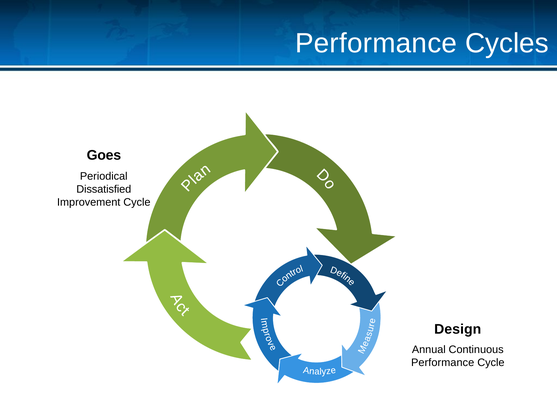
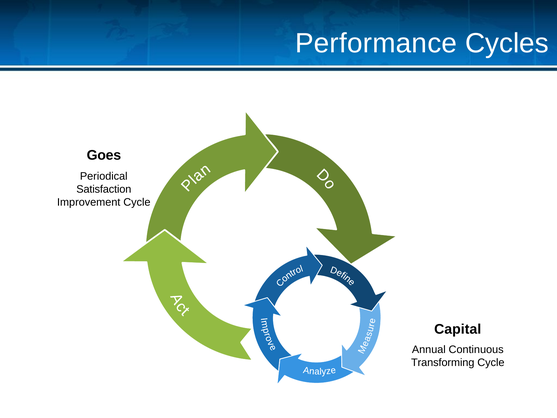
Dissatisfied: Dissatisfied -> Satisfaction (104, 189)
Design: Design -> Capital (458, 329)
Performance: Performance -> Transforming (443, 362)
